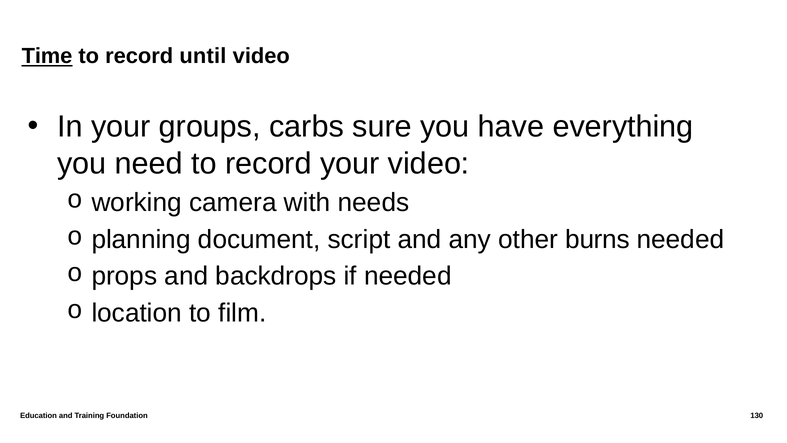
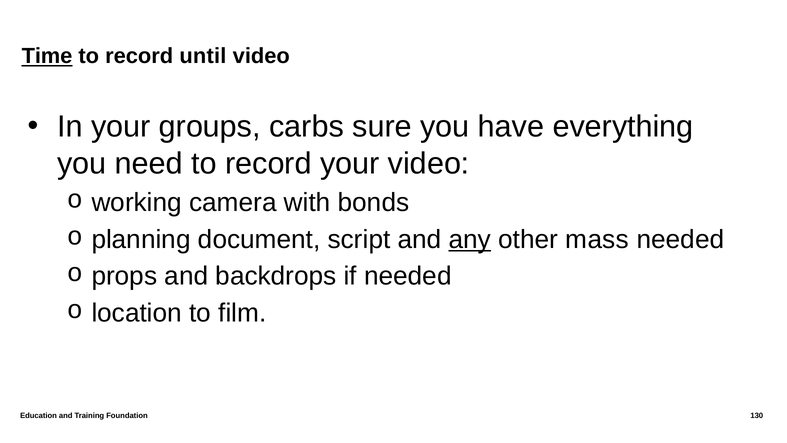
needs: needs -> bonds (373, 203)
any underline: none -> present (470, 239)
burns: burns -> mass (597, 239)
